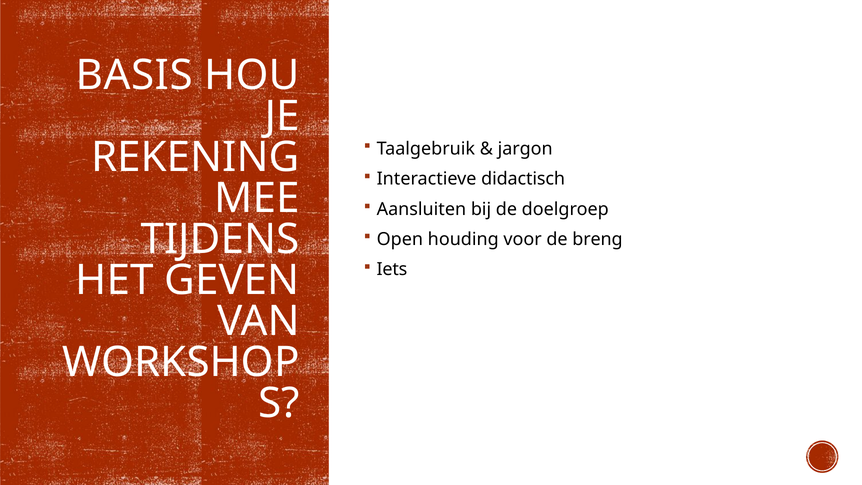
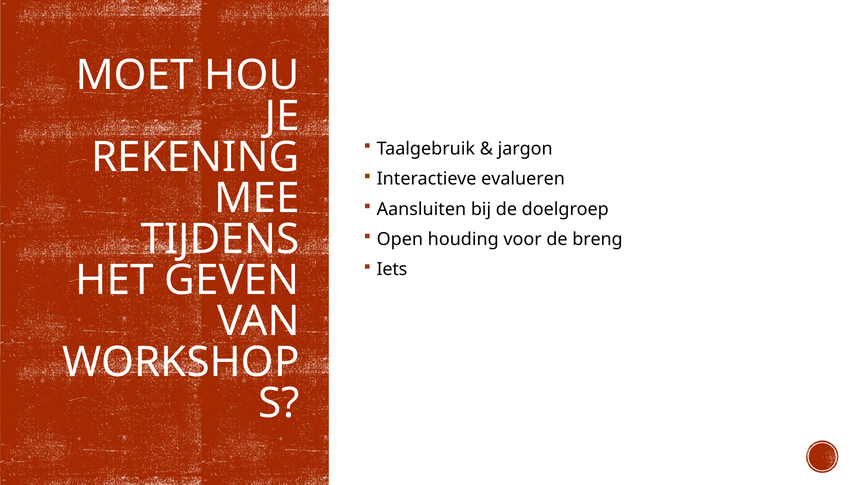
BASIS: BASIS -> MOET (135, 75)
didactisch: didactisch -> evalueren (523, 179)
